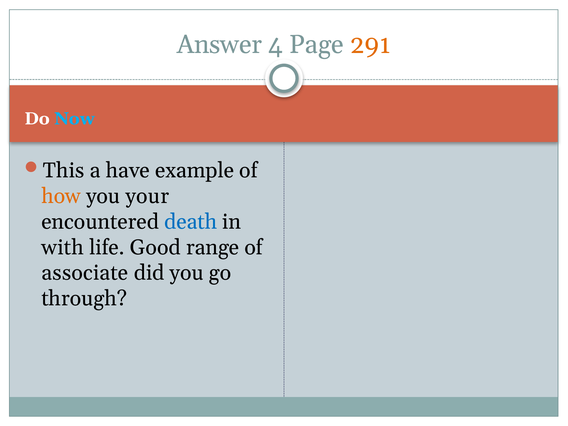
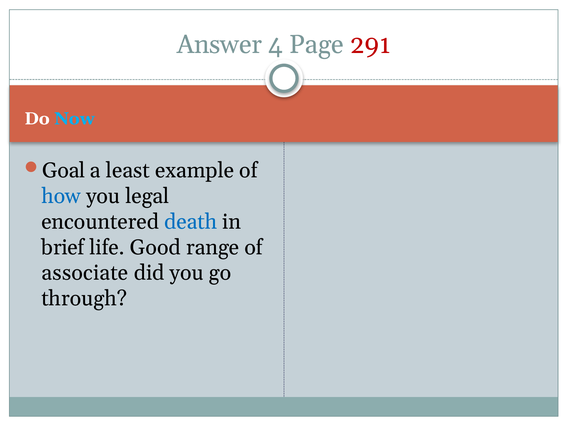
291 colour: orange -> red (370, 45)
This: This -> Goal (64, 171)
have: have -> least (128, 171)
how colour: orange -> blue (61, 196)
your: your -> legal (147, 196)
with: with -> brief (63, 247)
